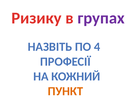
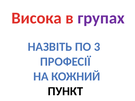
Ризику: Ризику -> Висока (37, 18)
4: 4 -> 3 (97, 47)
ПУНКТ colour: orange -> black (65, 91)
